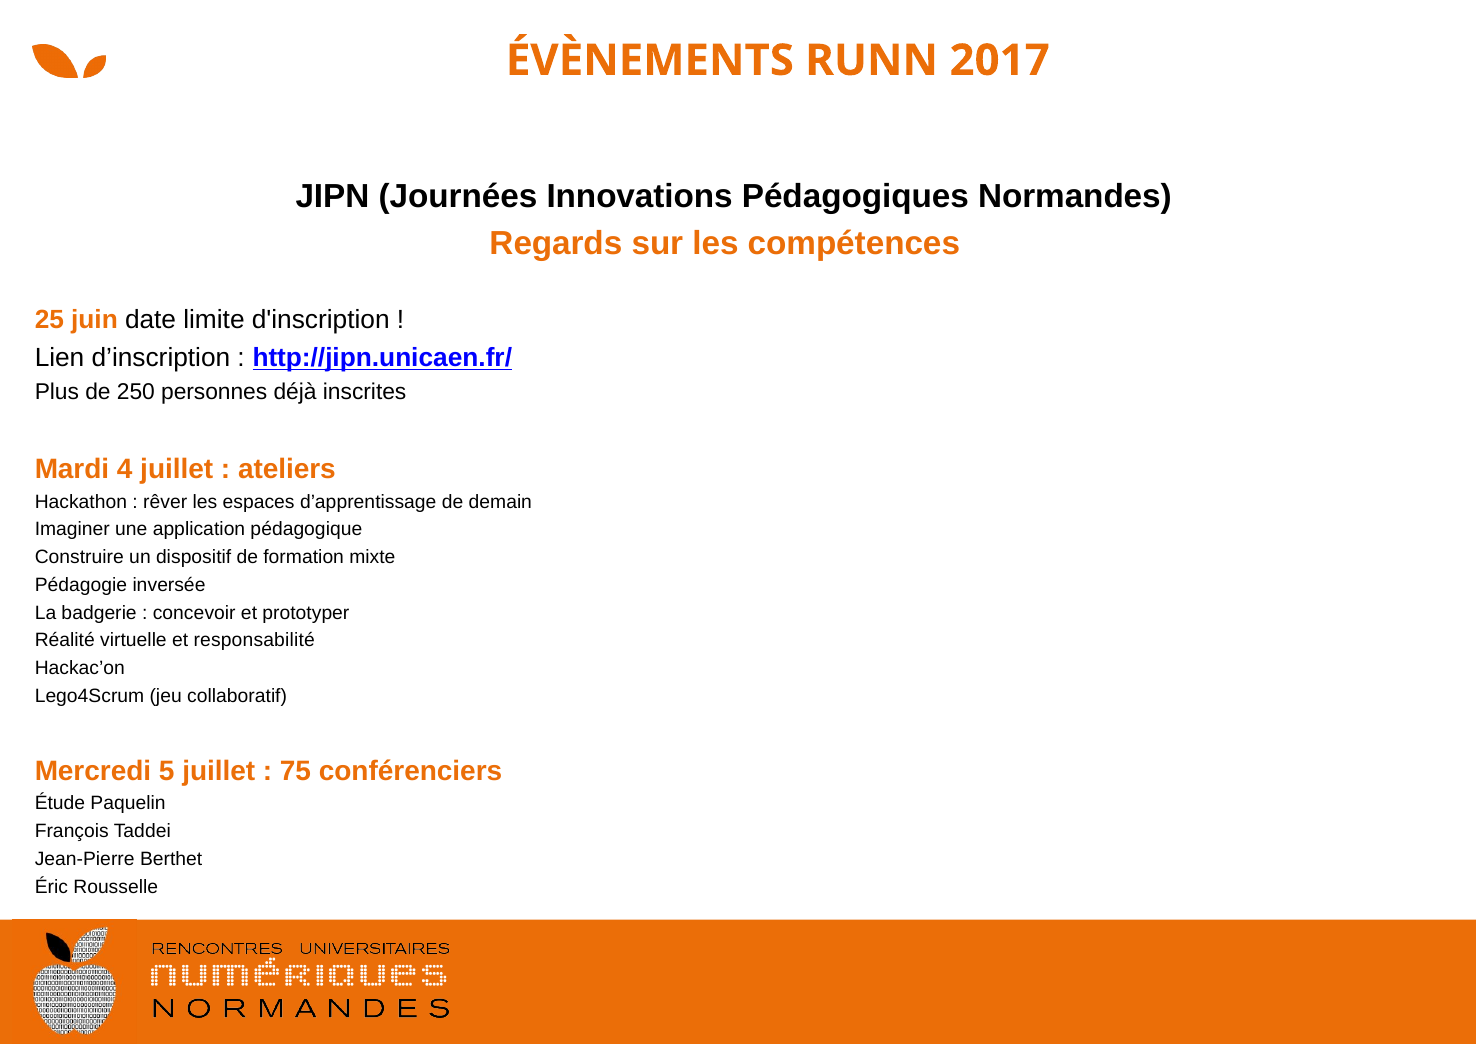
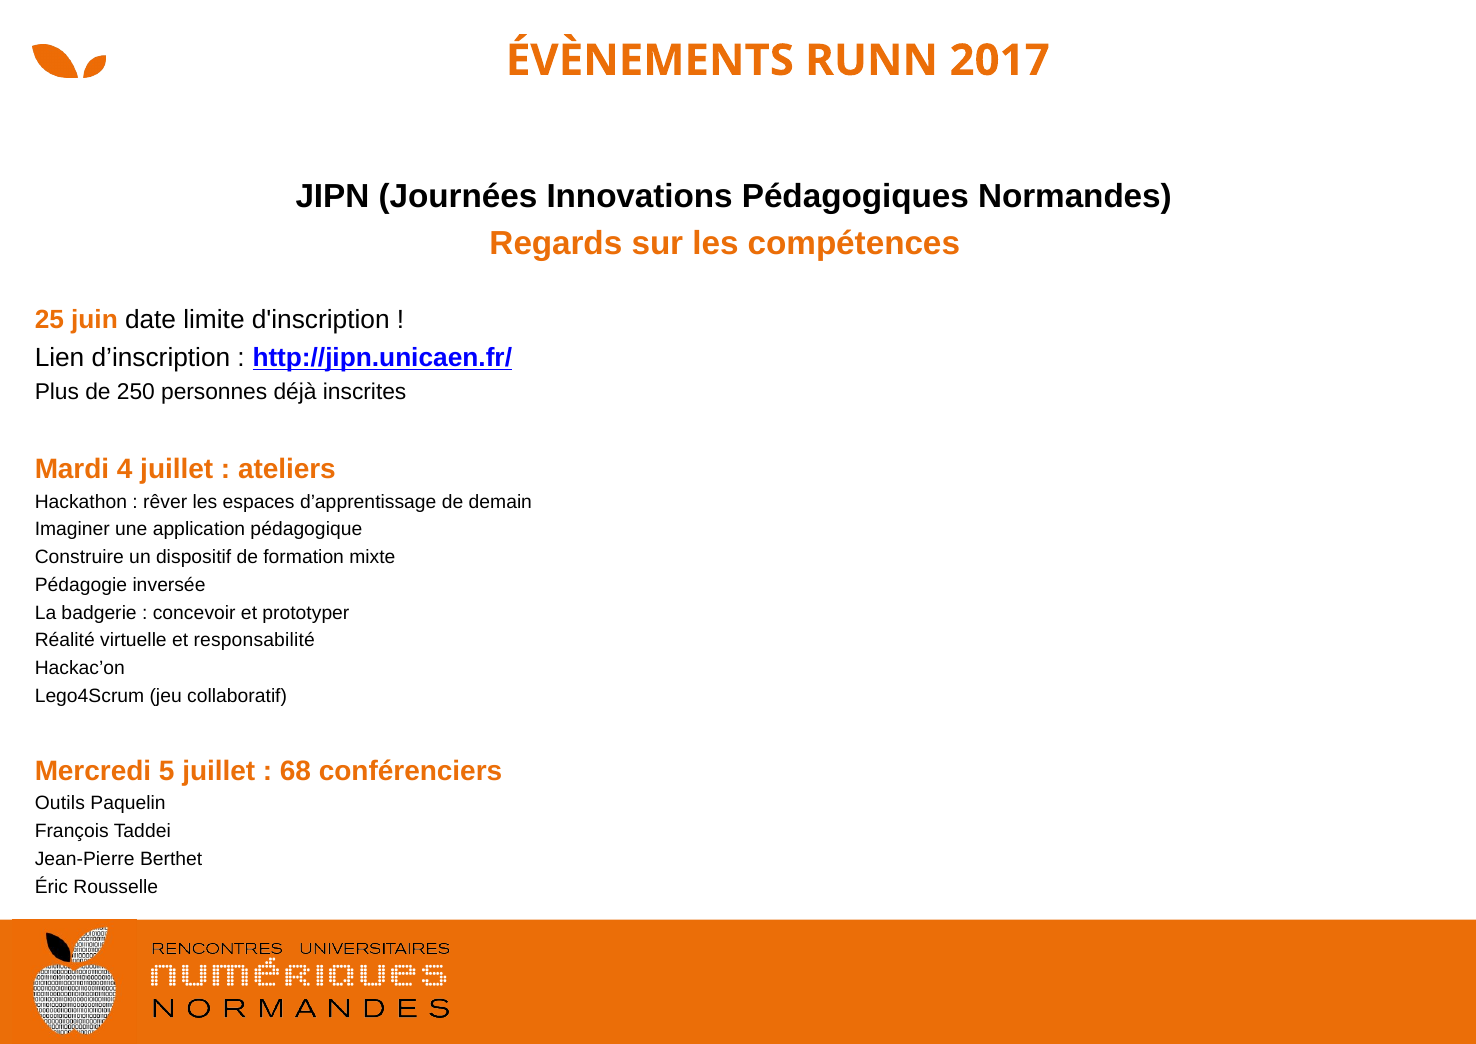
75: 75 -> 68 (295, 771)
Étude: Étude -> Outils (60, 803)
